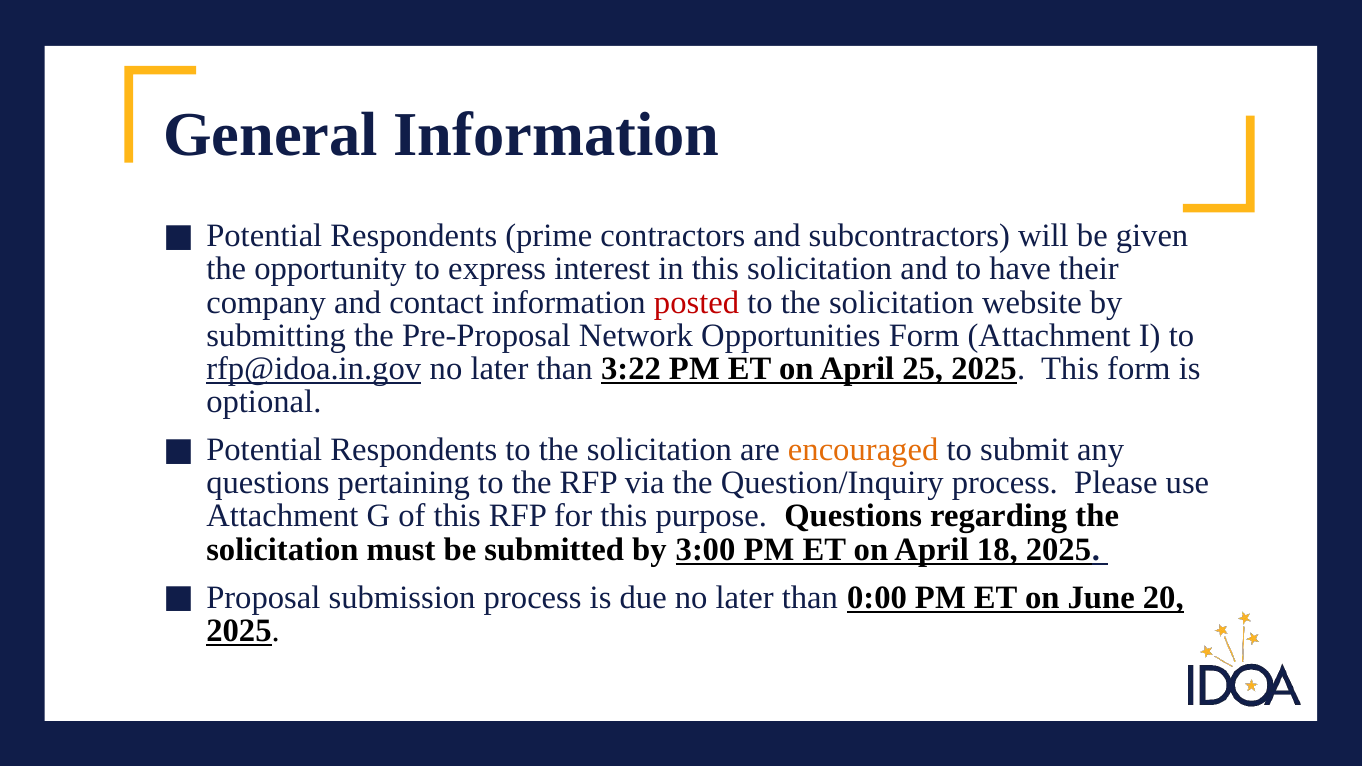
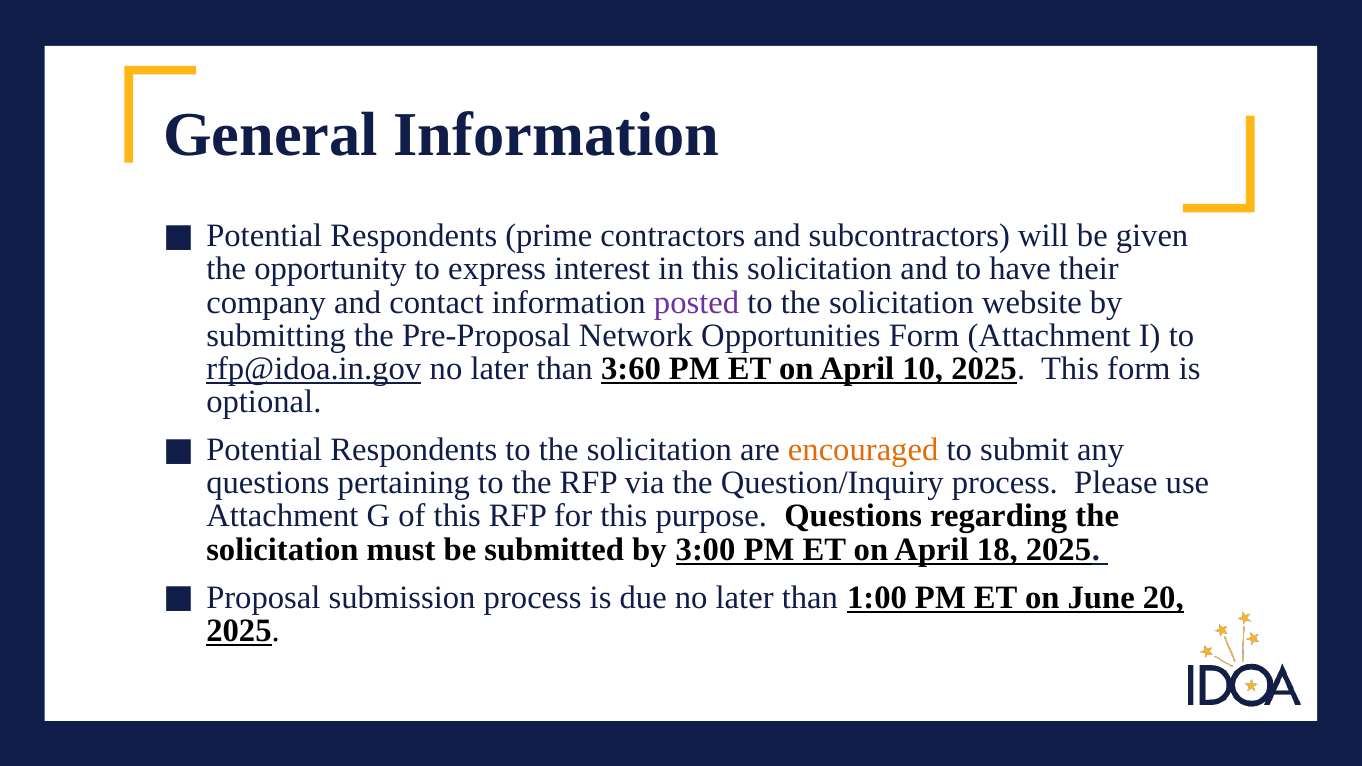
posted colour: red -> purple (697, 302)
3:22: 3:22 -> 3:60 (631, 369)
25: 25 -> 10 (923, 369)
0:00: 0:00 -> 1:00 (877, 598)
